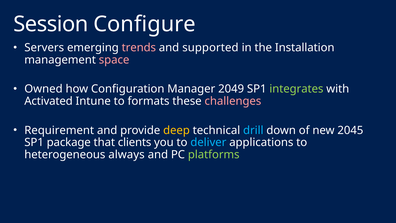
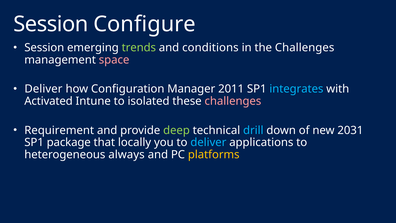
Servers: Servers -> Session (44, 48)
trends colour: pink -> light green (139, 48)
supported: supported -> conditions (210, 48)
the Installation: Installation -> Challenges (305, 48)
Owned: Owned -> Deliver (43, 89)
2049: 2049 -> 2011 (231, 89)
integrates colour: light green -> light blue (296, 89)
formats: formats -> isolated (149, 101)
deep colour: yellow -> light green (176, 130)
2045: 2045 -> 2031 (350, 130)
clients: clients -> locally (135, 142)
platforms colour: light green -> yellow (214, 155)
